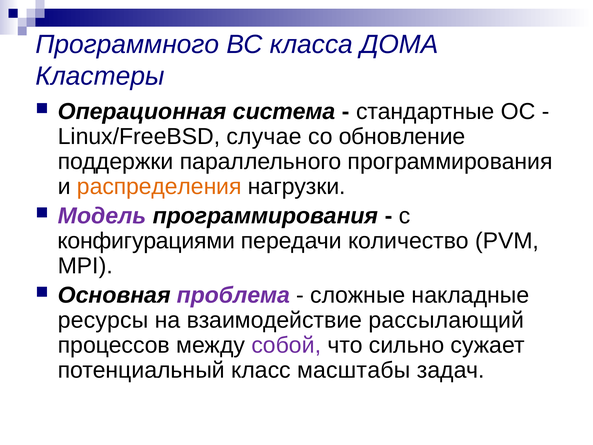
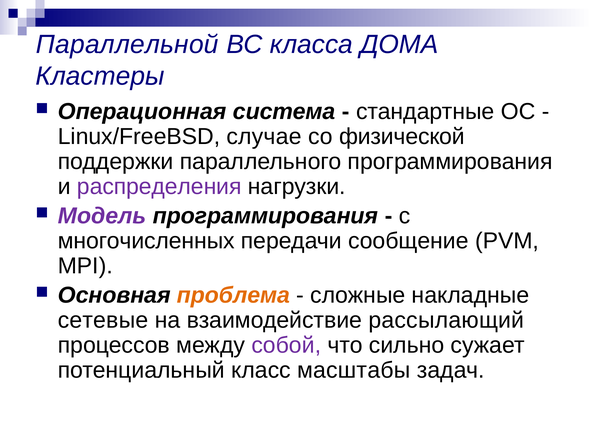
Программного: Программного -> Параллельной (127, 44)
обновление: обновление -> физической (402, 136)
распределения colour: orange -> purple (159, 186)
конфигурациями: конфигурациями -> многочисленных (146, 241)
количество: количество -> сообщение (408, 241)
проблема colour: purple -> orange (233, 295)
ресурсы: ресурсы -> сетевые (103, 320)
